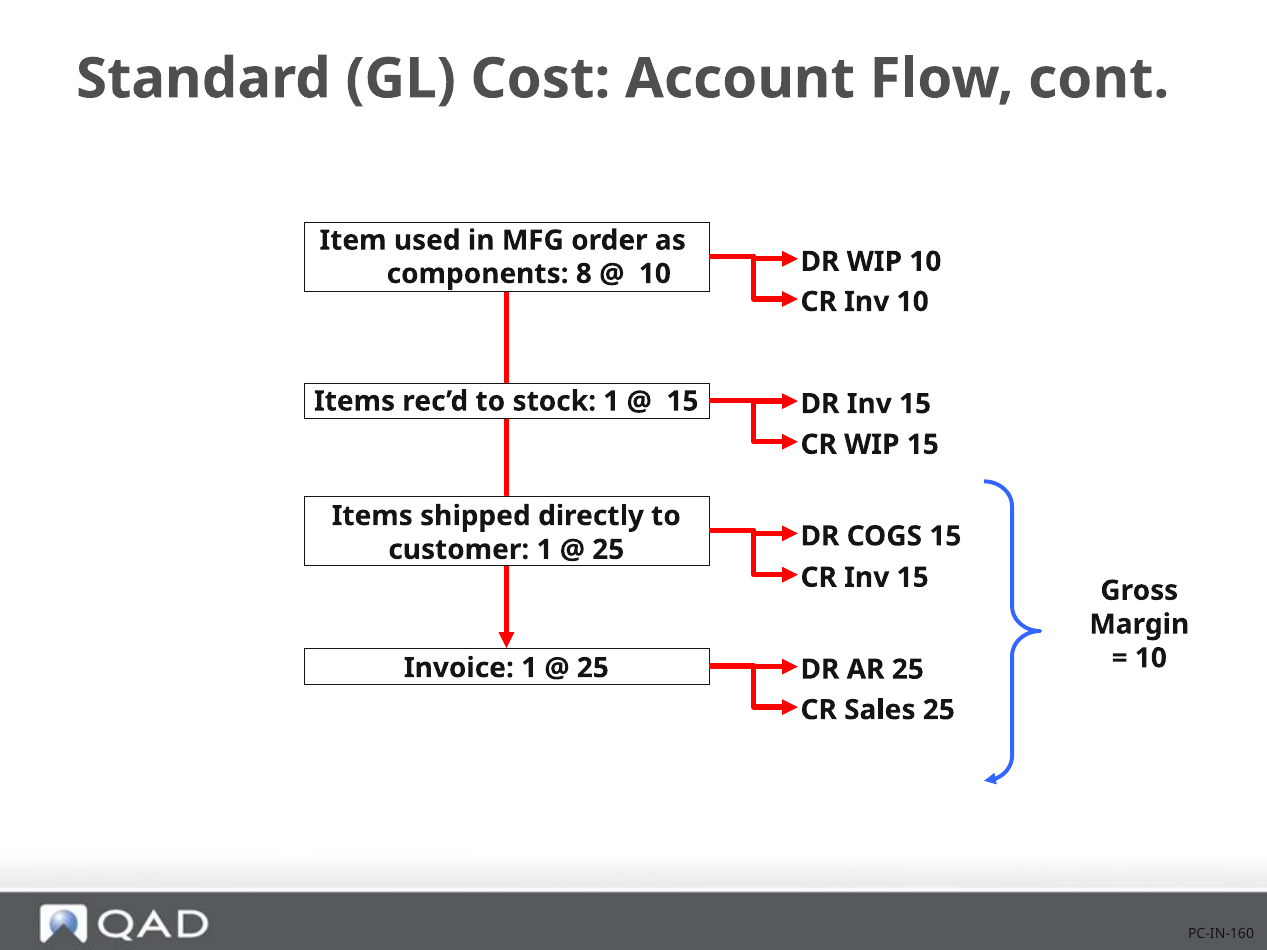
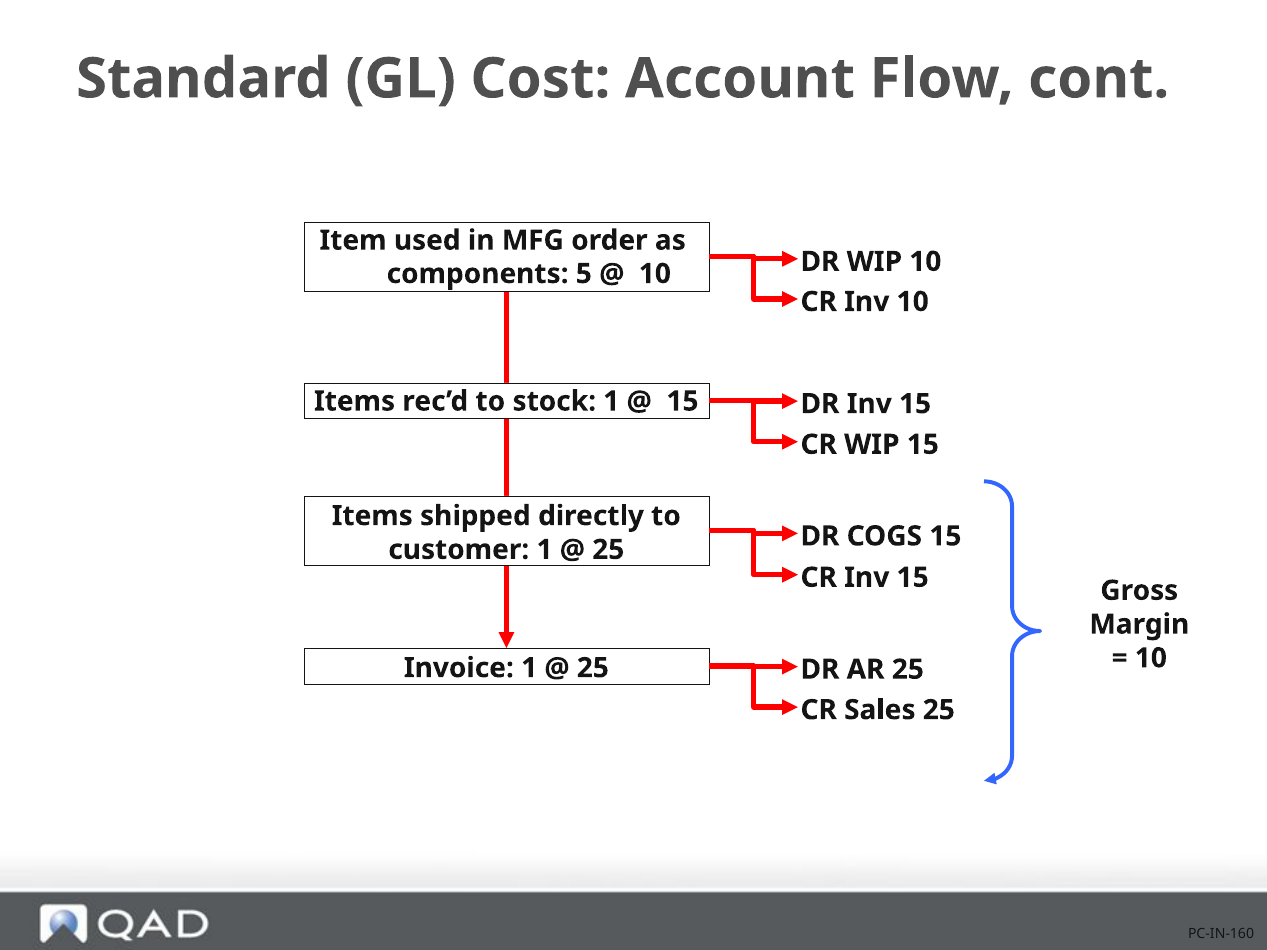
8: 8 -> 5 (584, 274)
